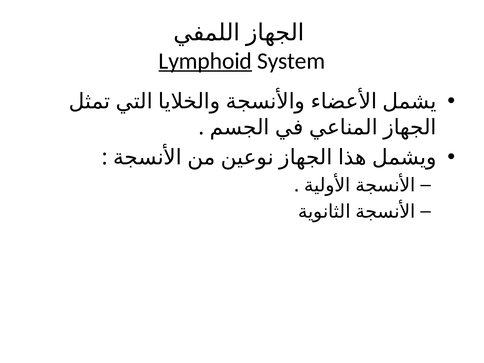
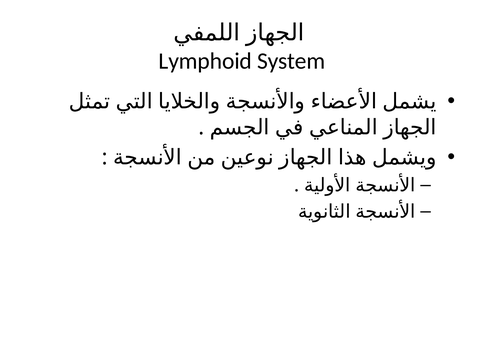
Lymphoid underline: present -> none (205, 61)
